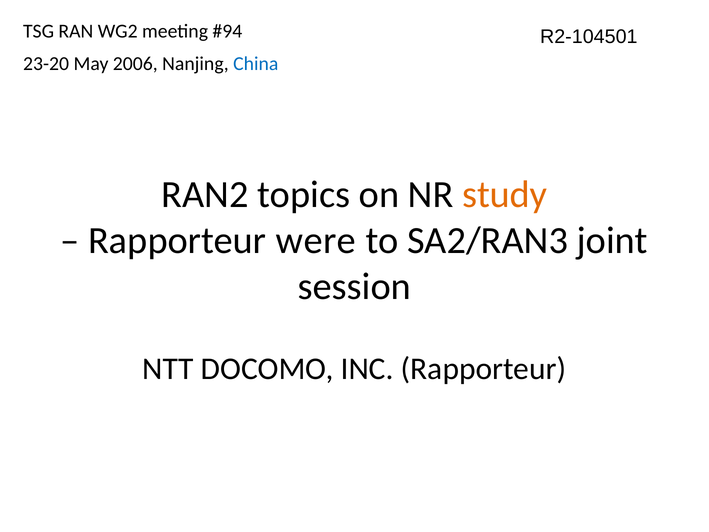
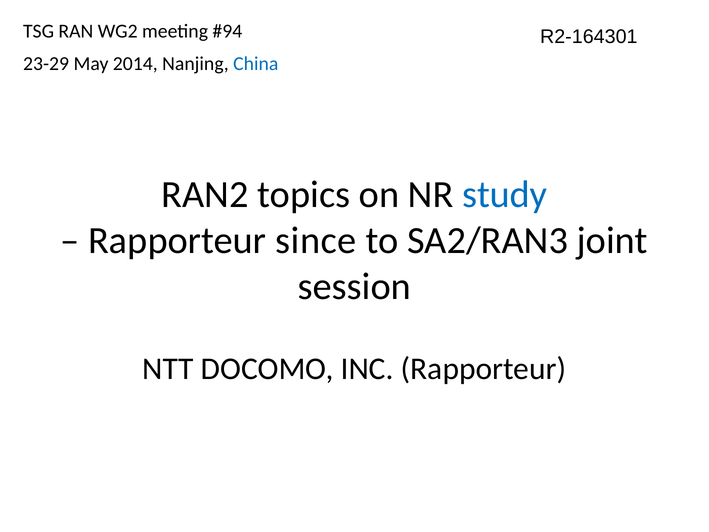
R2-104501: R2-104501 -> R2-164301 (589, 37)
23-20: 23-20 -> 23-29 (46, 64)
2006: 2006 -> 2014 (135, 64)
study colour: orange -> blue (505, 194)
were: were -> since (316, 241)
